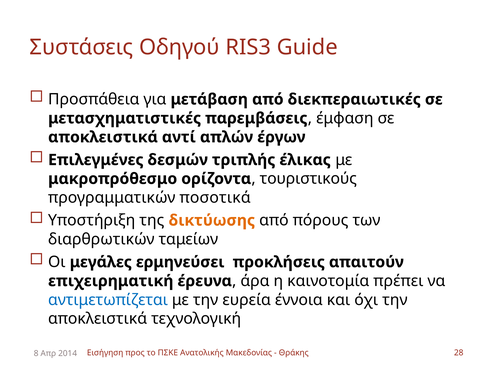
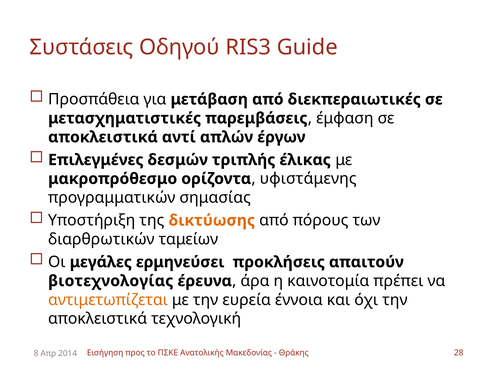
τουριστικούς: τουριστικούς -> υφιστάμενης (308, 179)
ποσοτικά: ποσοτικά -> σημασίας (215, 198)
επιχειρηματική: επιχειρηματική -> βιοτεχνολογίας (111, 281)
αντιμετωπίζεται colour: blue -> orange (108, 300)
